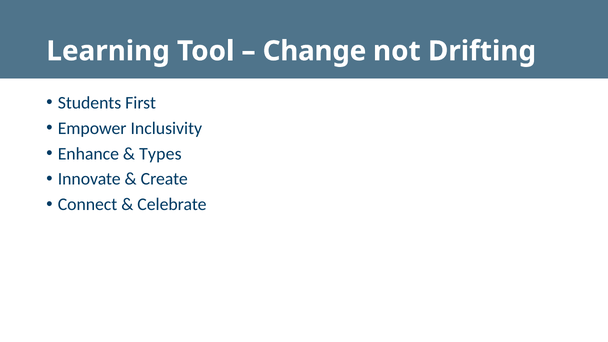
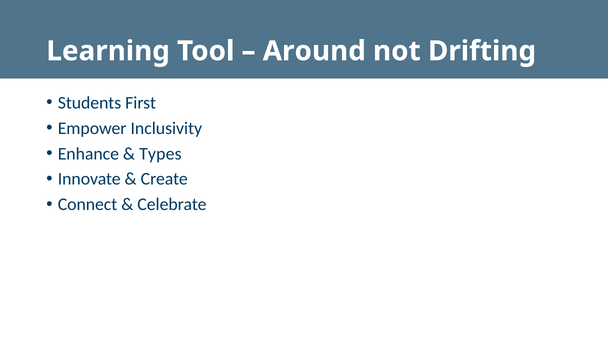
Change: Change -> Around (314, 51)
